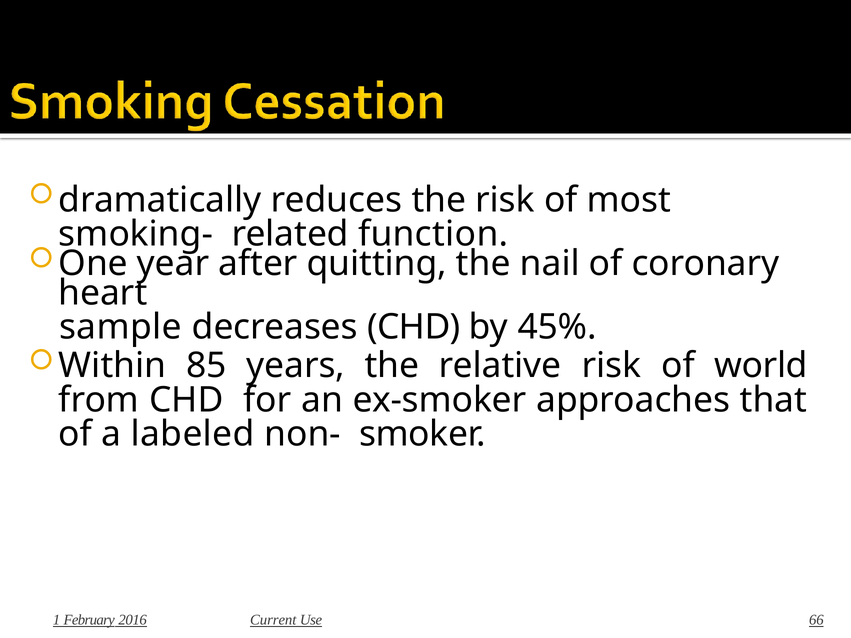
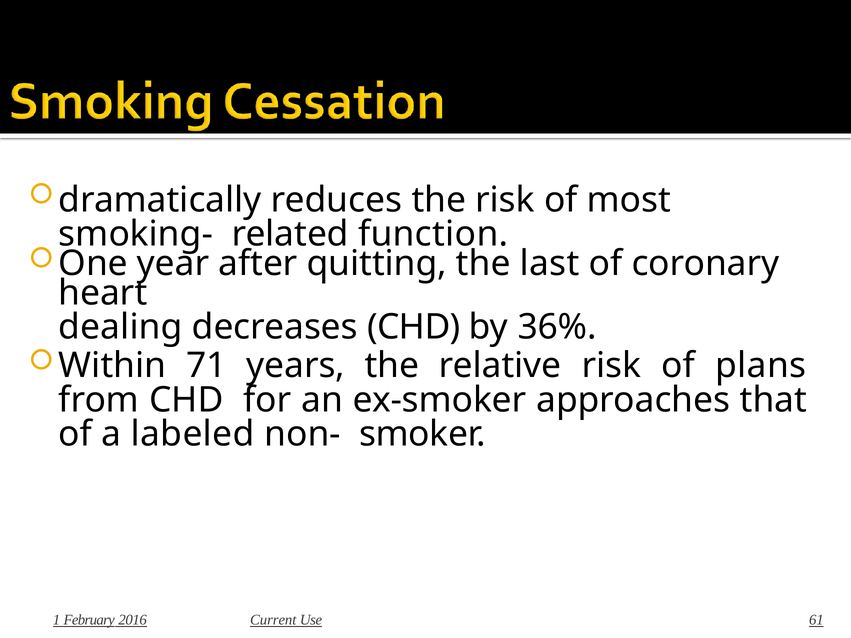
nail: nail -> last (550, 264)
sample: sample -> dealing (121, 327)
45%: 45% -> 36% (557, 327)
85: 85 -> 71 (206, 366)
world: world -> plans (761, 366)
66: 66 -> 61 (816, 620)
